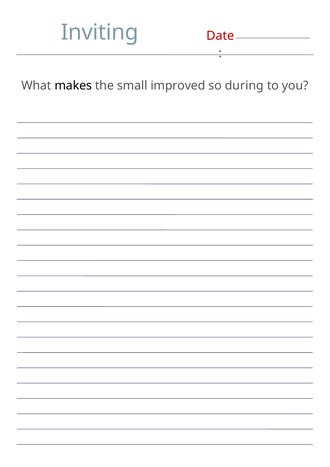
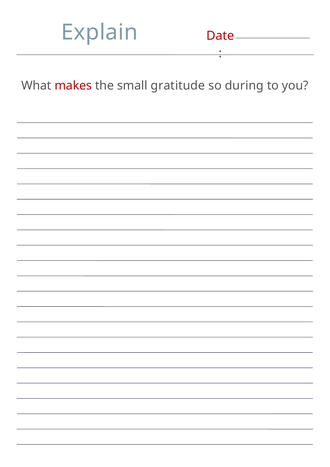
Inviting: Inviting -> Explain (99, 32)
makes colour: black -> red (73, 86)
improved: improved -> gratitude (178, 86)
